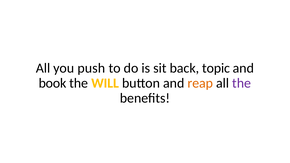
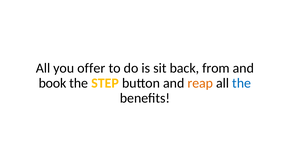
push: push -> offer (91, 68)
topic: topic -> from (216, 68)
WILL: WILL -> STEP (105, 83)
the colour: purple -> blue (242, 83)
